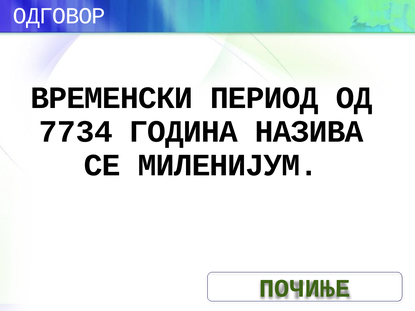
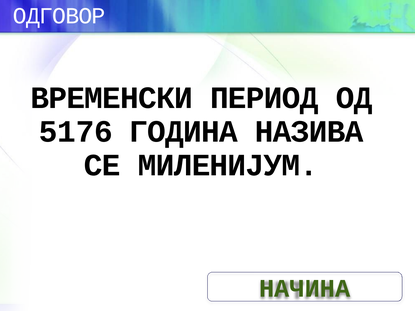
7734: 7734 -> 5176 (76, 132)
ПОЧИЊЕ: ПОЧИЊЕ -> НАЧИНА (305, 289)
